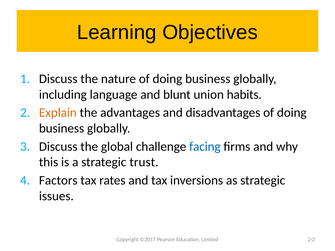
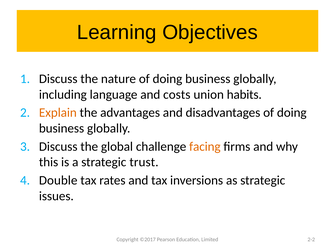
blunt: blunt -> costs (177, 95)
facing colour: blue -> orange (205, 147)
Factors: Factors -> Double (58, 181)
